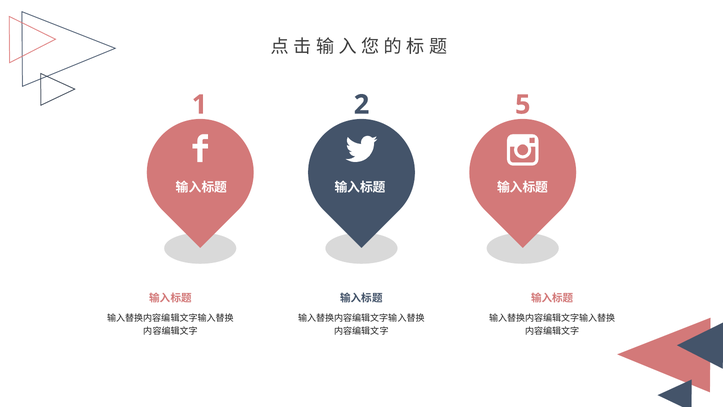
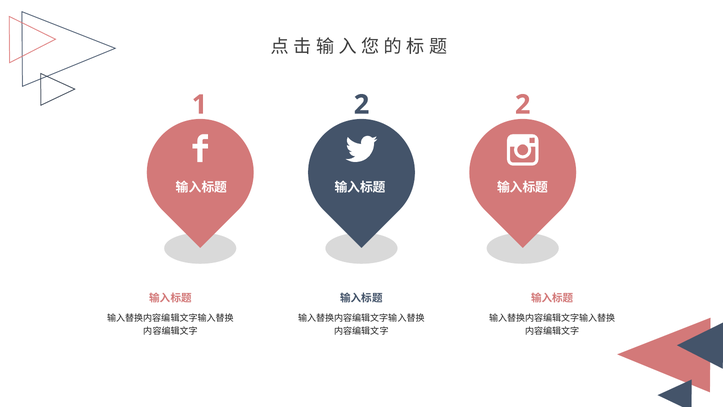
2 5: 5 -> 2 (523, 105)
